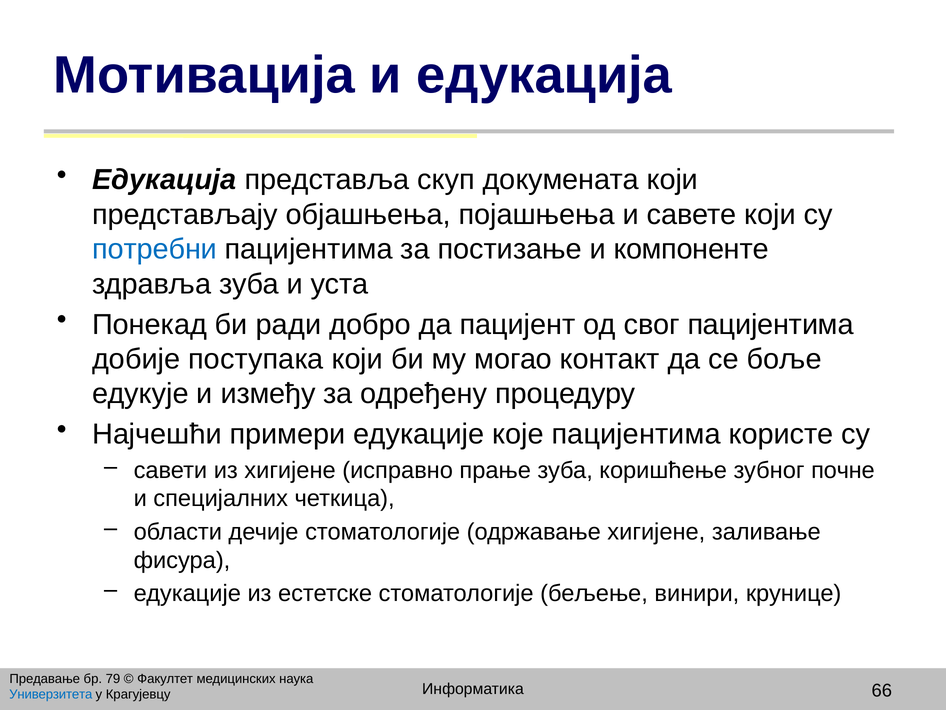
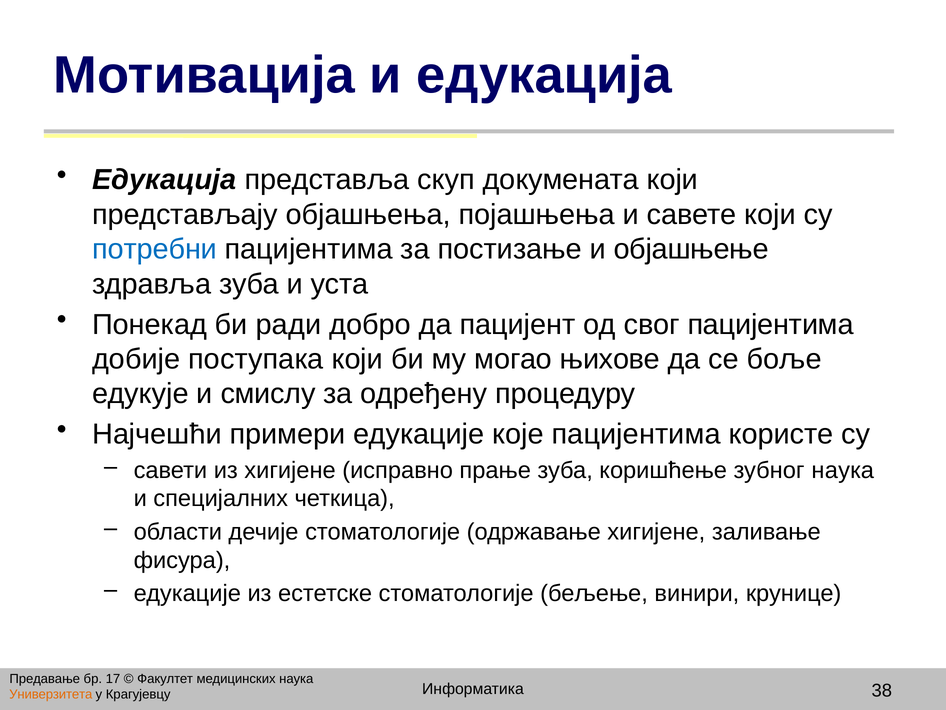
компоненте: компоненте -> објашњење (691, 249)
контакт: контакт -> њихове (610, 359)
између: између -> смислу (268, 394)
зубног почне: почне -> наука (843, 470)
79: 79 -> 17 (113, 678)
66: 66 -> 38 (882, 690)
Универзитета colour: blue -> orange (51, 694)
